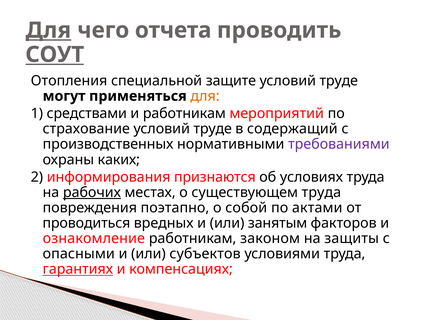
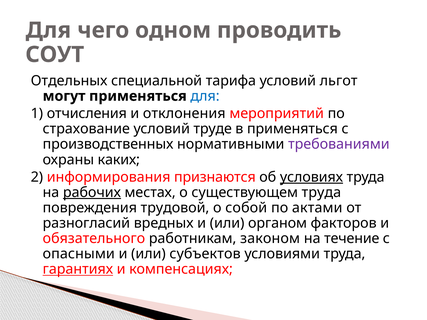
Для underline: present -> none (48, 30)
отчета: отчета -> одном (173, 30)
СОУТ underline: present -> none (55, 55)
Отопления: Отопления -> Отдельных (69, 81)
защите: защите -> тарифа (231, 81)
труде: труде -> льгот (339, 81)
для colour: orange -> blue (205, 96)
средствами: средствами -> отчисления (87, 114)
и работникам: работникам -> отклонения (184, 114)
в содержащий: содержащий -> применяться (292, 129)
условиях underline: none -> present (311, 177)
поэтапно: поэтапно -> трудовой (175, 208)
проводиться: проводиться -> разногласий (86, 223)
занятым: занятым -> органом (278, 223)
ознакомление: ознакомление -> обязательного (94, 239)
защиты: защиты -> течение (352, 239)
